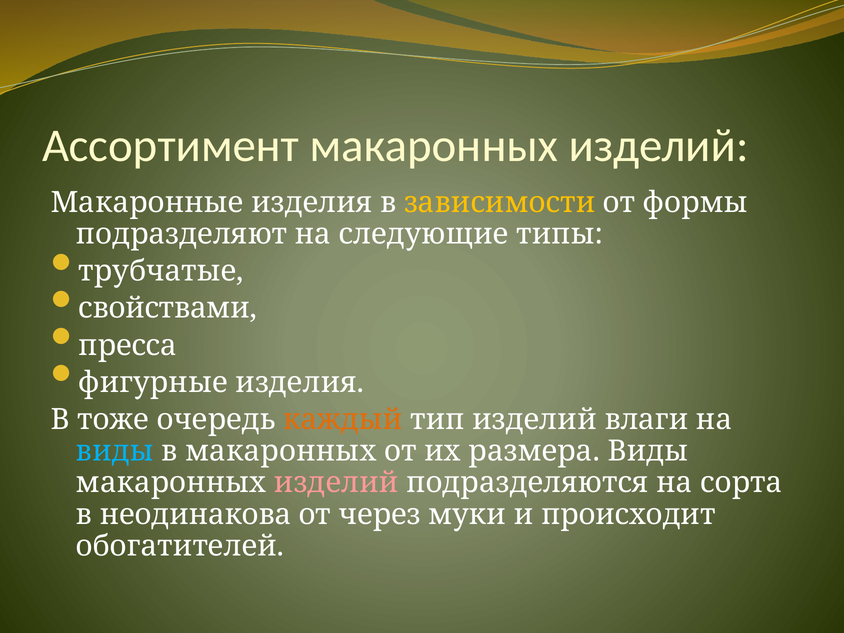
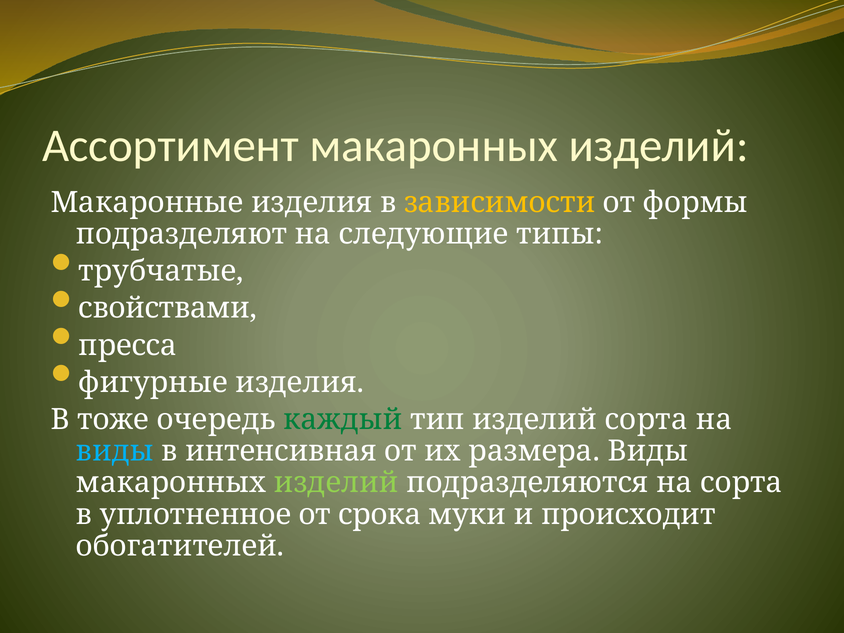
каждый colour: orange -> green (343, 420)
изделий влаги: влаги -> сорта (646, 420)
в макаронных: макаронных -> интенсивная (281, 451)
изделий colour: pink -> light green (336, 483)
неодинакова: неодинакова -> уплотненное (195, 514)
через: через -> срока (380, 514)
